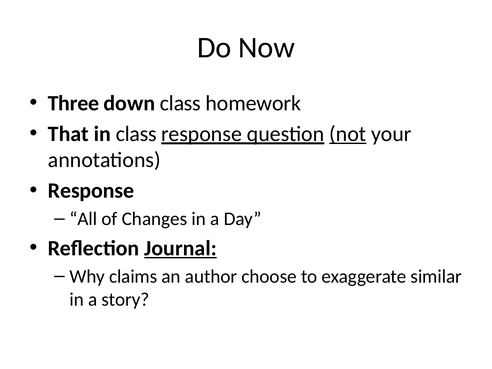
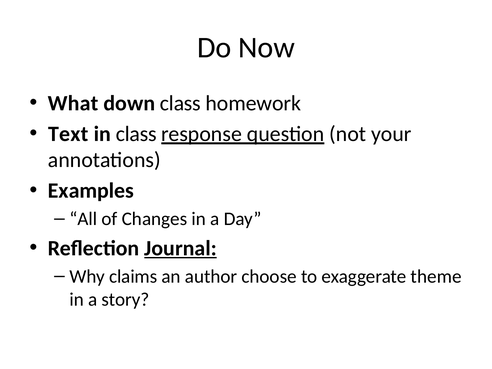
Three: Three -> What (73, 103)
That: That -> Text (68, 134)
not underline: present -> none (348, 134)
Response: Response -> Examples (91, 191)
similar: similar -> theme (436, 276)
